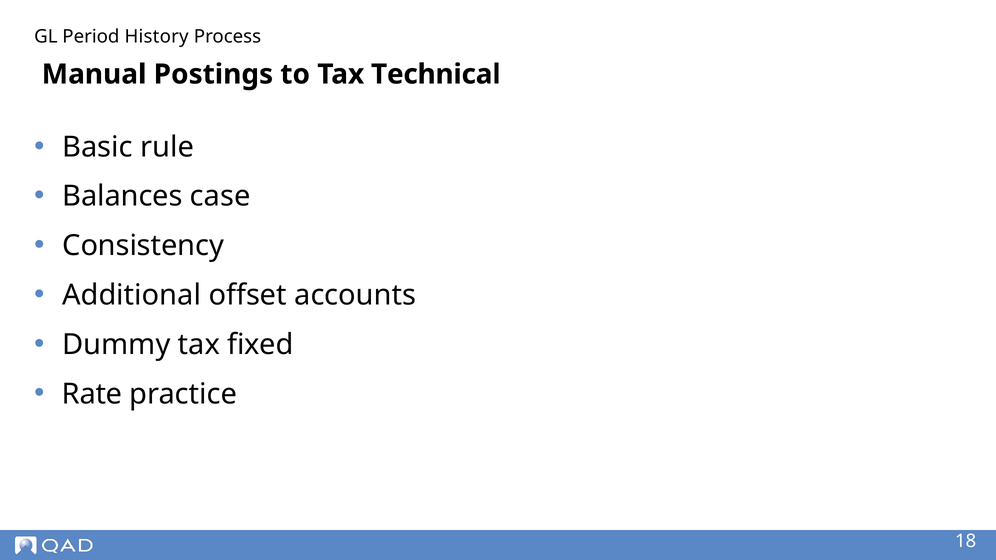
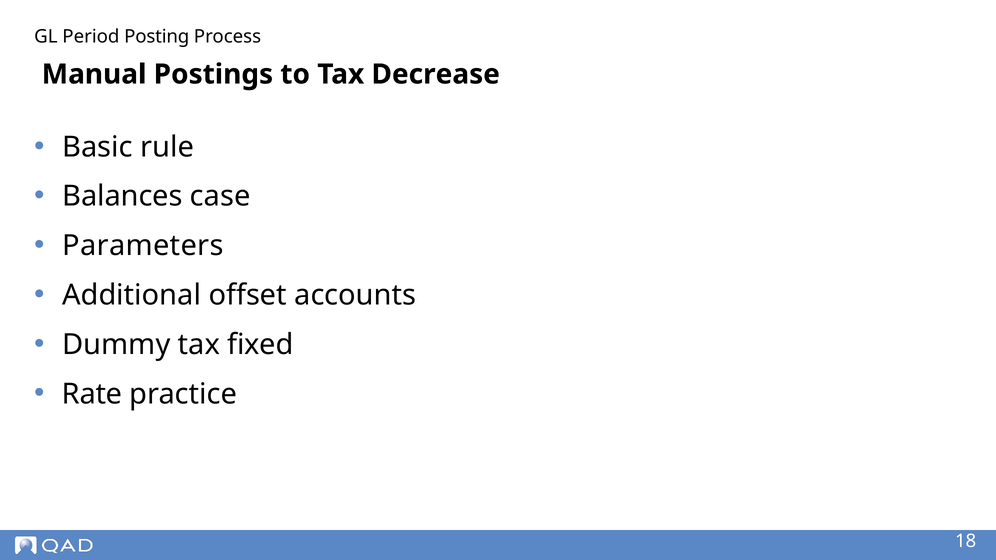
History: History -> Posting (157, 37)
Technical: Technical -> Decrease (436, 74)
Consistency: Consistency -> Parameters (143, 246)
